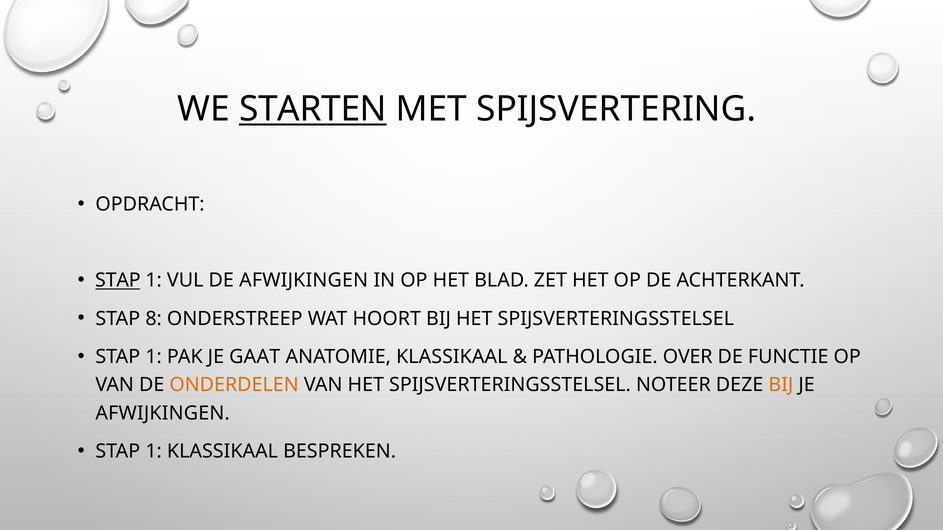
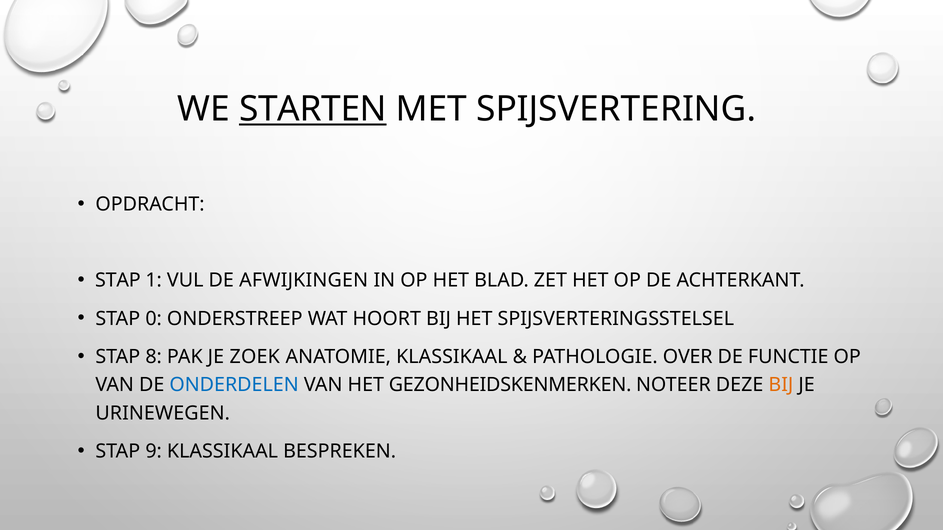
STAP underline: present -> none (118, 281)
8: 8 -> 0 (154, 319)
1: 1 -> 8 (154, 357)
GAAT: GAAT -> ZOEK (255, 357)
ONDERDELEN colour: orange -> blue (234, 385)
VAN HET SPIJSVERTERINGSSTELSEL: SPIJSVERTERINGSSTELSEL -> GEZONHEIDSKENMERKEN (510, 385)
AFWIJKINGEN: AFWIJKINGEN -> URINEWEGEN (163, 414)
1: 1 -> 9 (154, 452)
